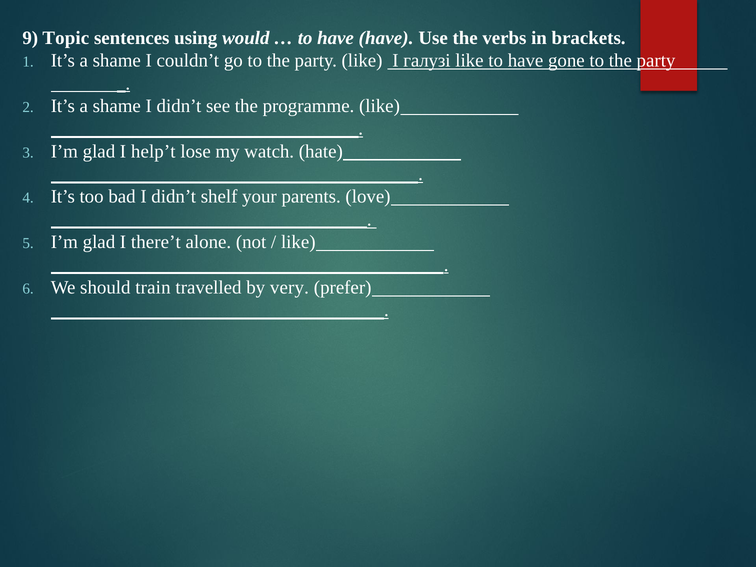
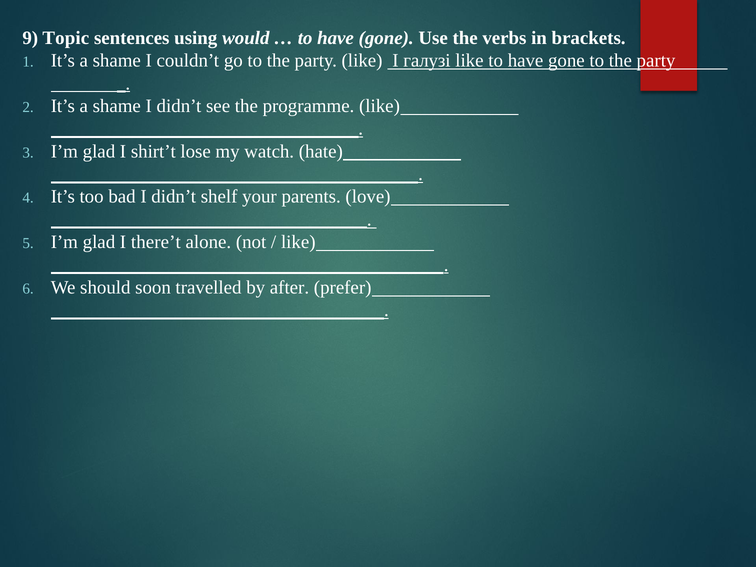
have: have -> gone (386, 38)
help’t: help’t -> shirt’t (153, 151)
train: train -> soon (153, 287)
very: very -> after (289, 287)
